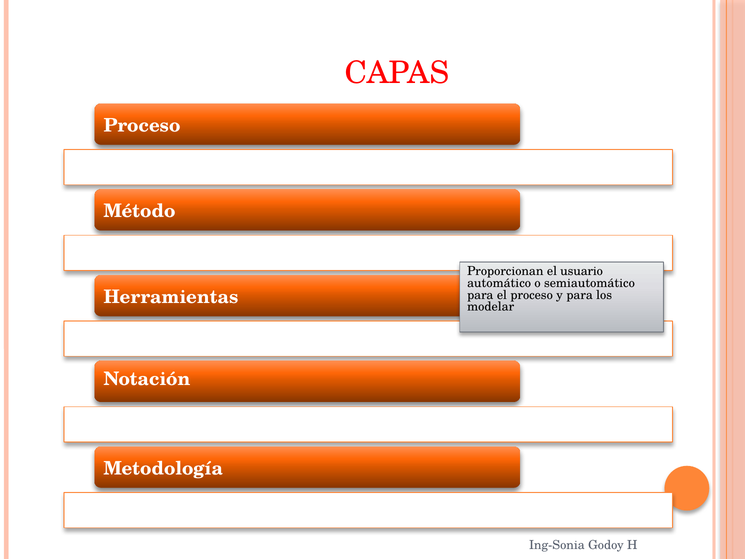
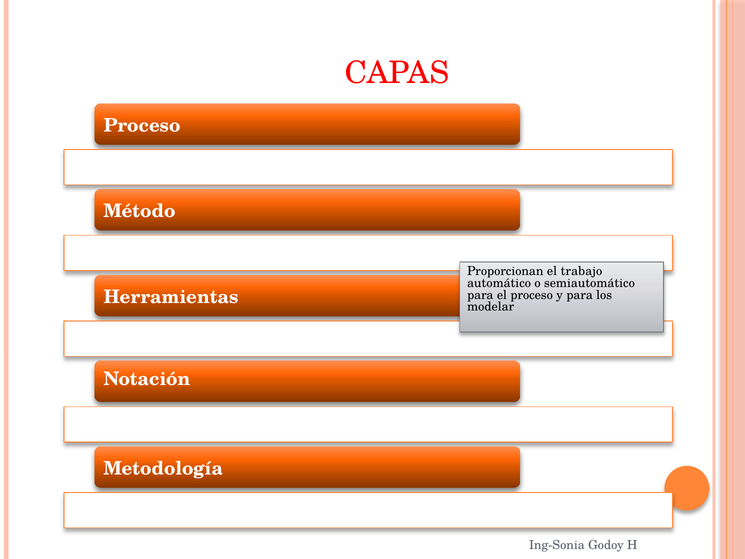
usuario: usuario -> trabajo (581, 271)
